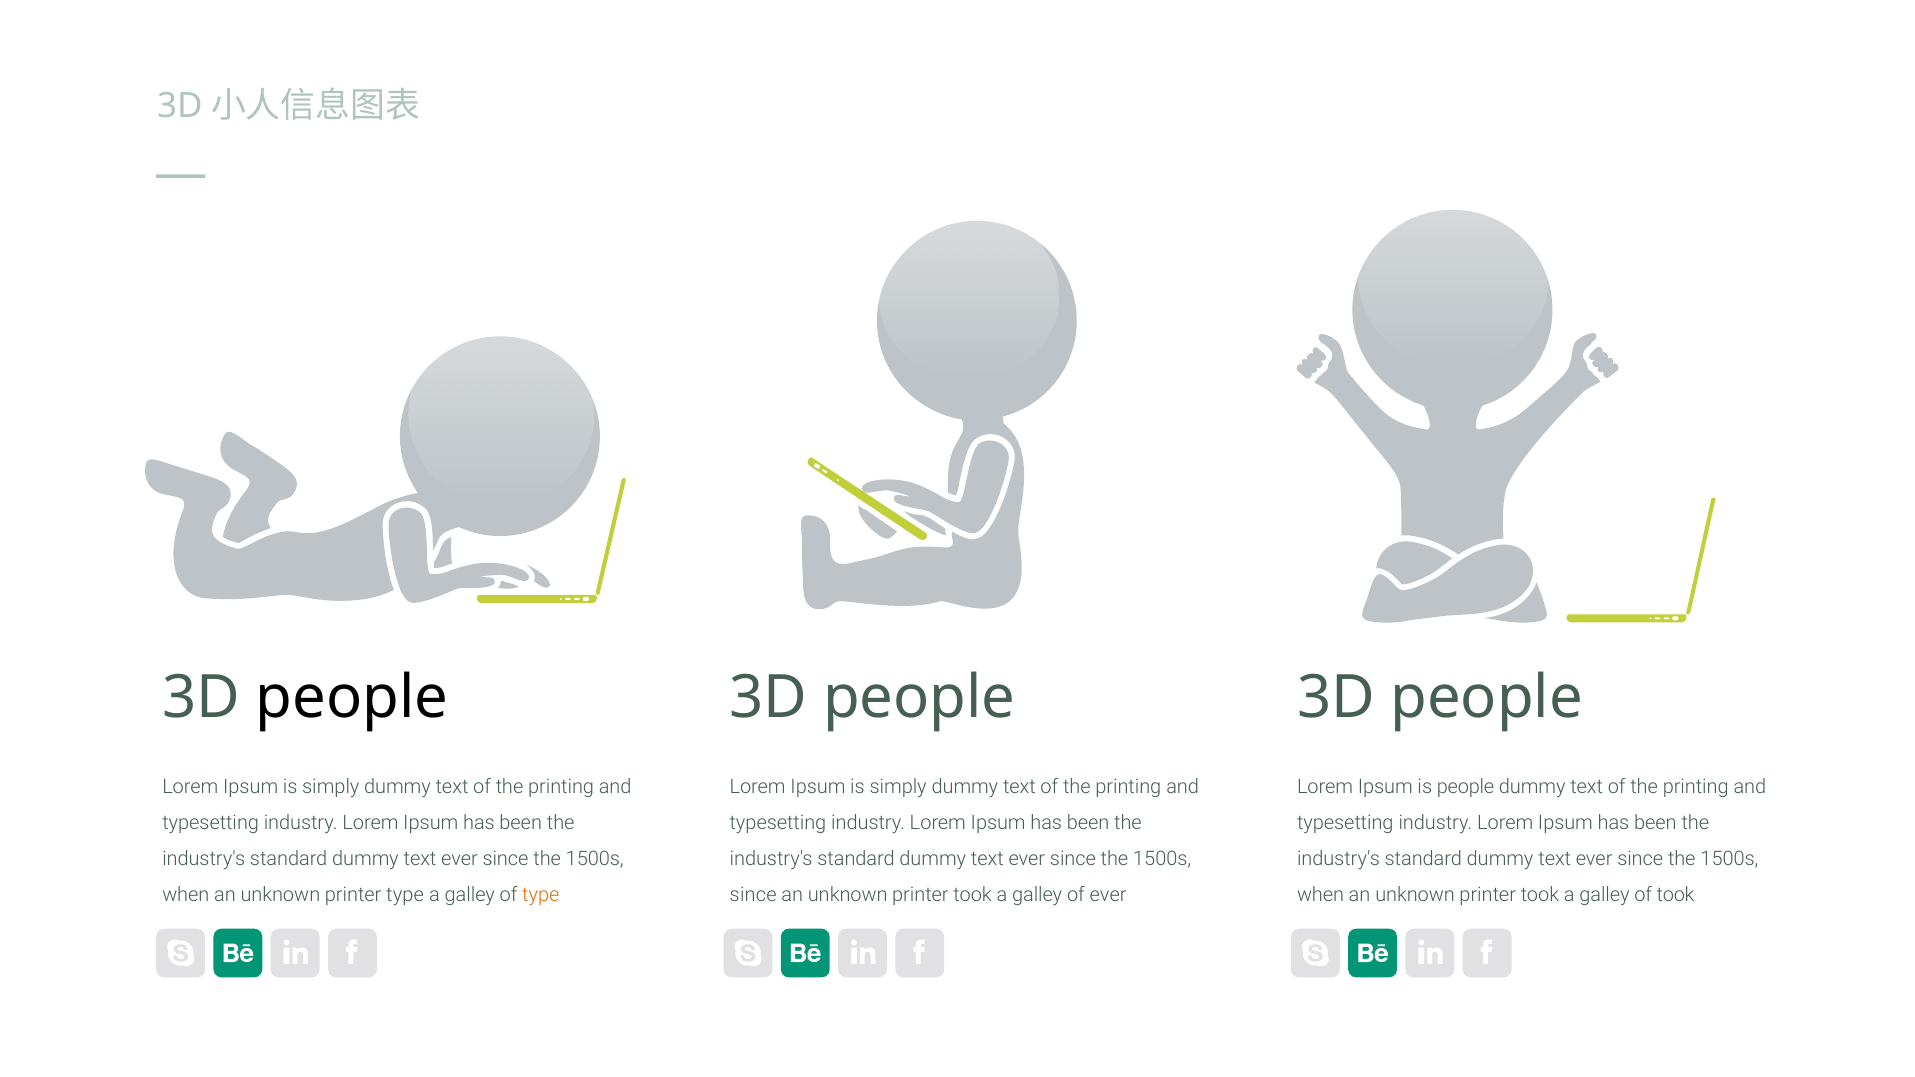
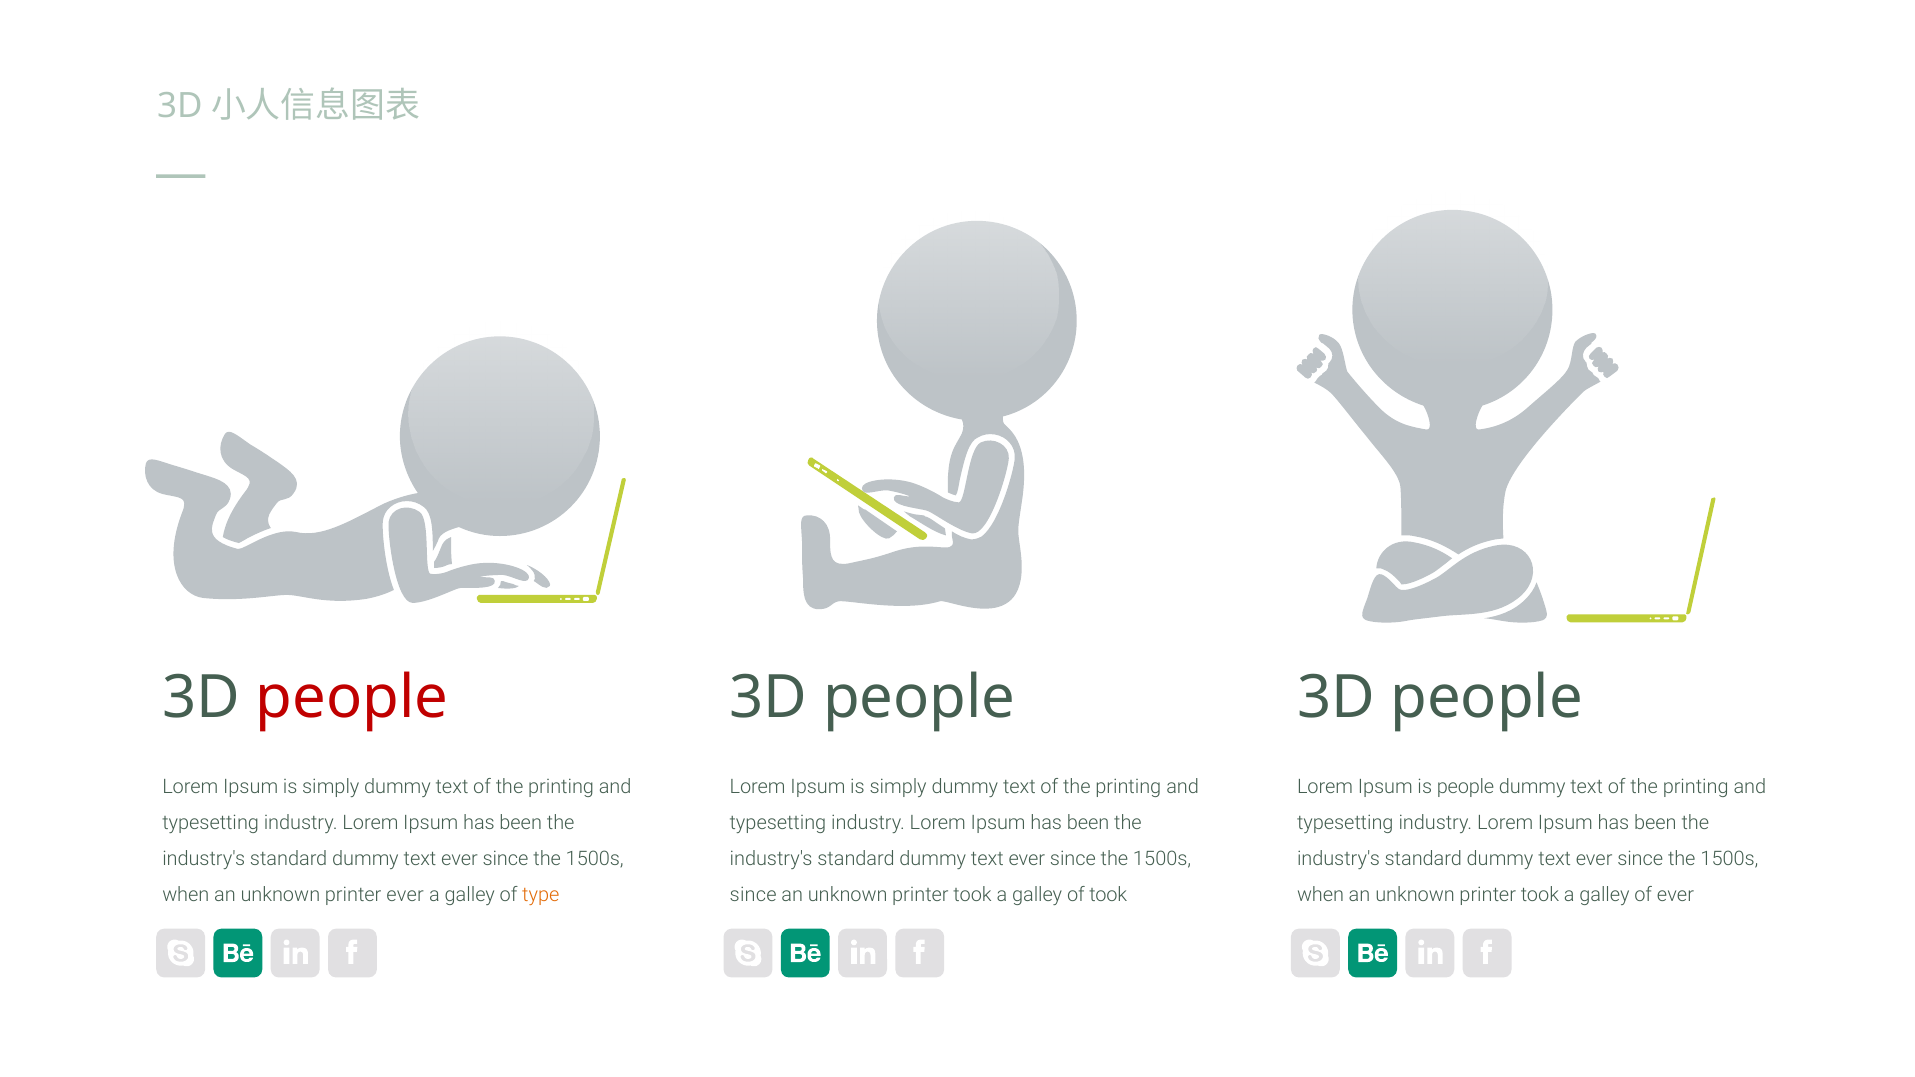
people colour: black -> red (352, 698)
printer type: type -> ever (405, 895)
of ever: ever -> took (1108, 895)
of took: took -> ever (1675, 895)
